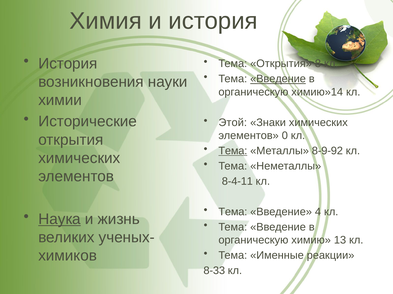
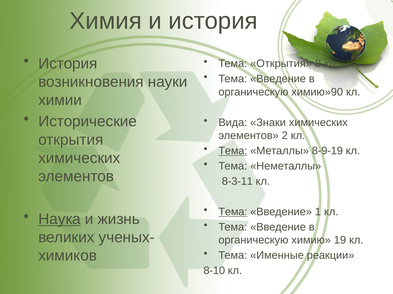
Введение underline: present -> none (278, 79)
химию»14: химию»14 -> химию»90 (317, 92)
Этой: Этой -> Вида (233, 123)
0: 0 -> 2 (285, 136)
8-9-92: 8-9-92 -> 8-9-19 (327, 151)
8-4-11: 8-4-11 -> 8-3-11 (237, 182)
Тема underline: none -> present (233, 212)
4: 4 -> 1 (318, 212)
13: 13 -> 19 (340, 241)
8-33: 8-33 -> 8-10 (214, 271)
